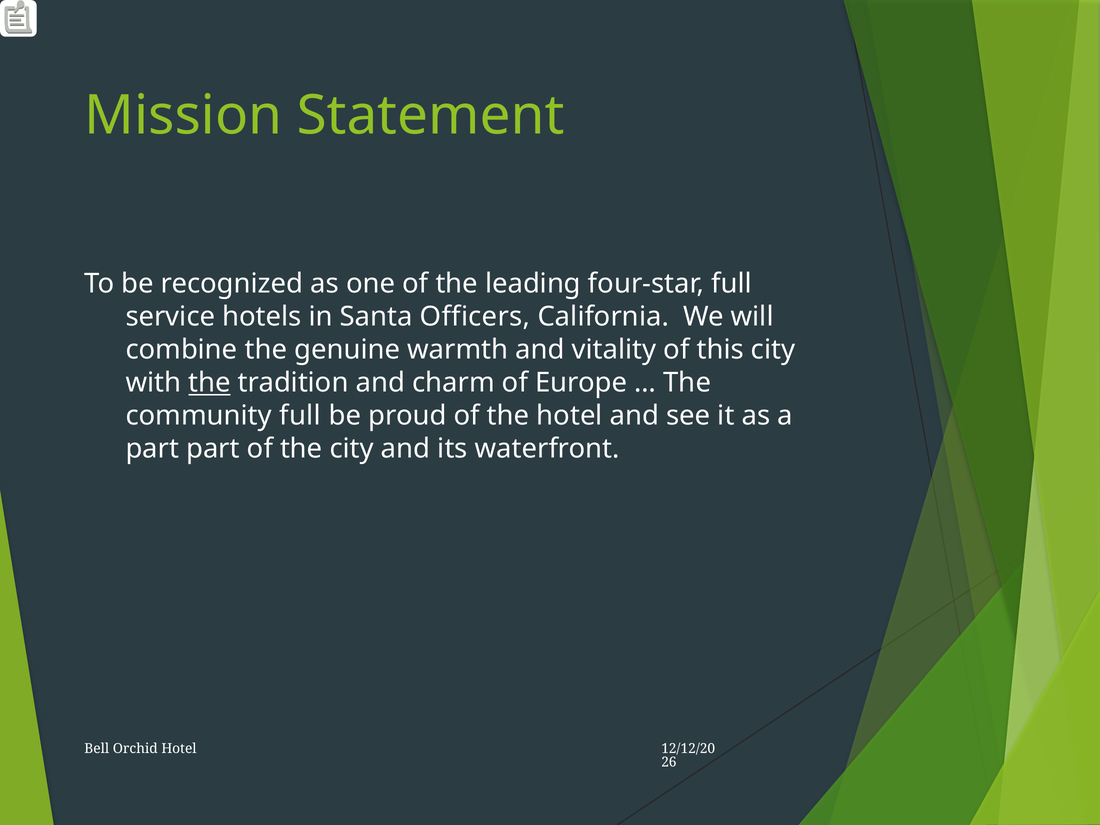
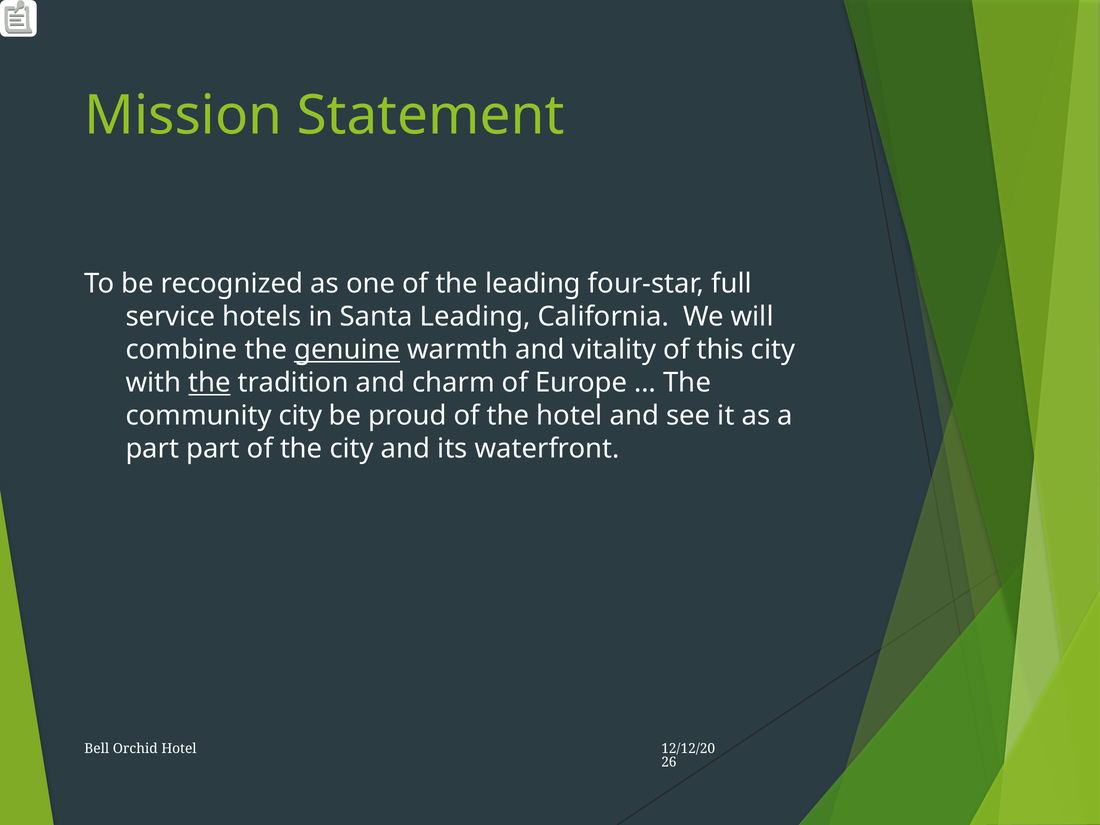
Santa Officers: Officers -> Leading (475, 317)
genuine underline: none -> present (347, 350)
community full: full -> city (300, 416)
